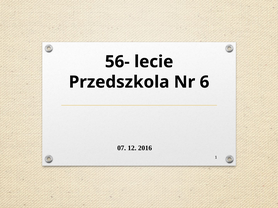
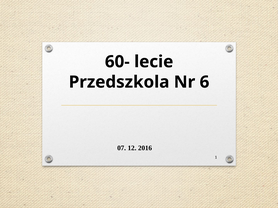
56-: 56- -> 60- (117, 62)
